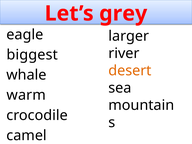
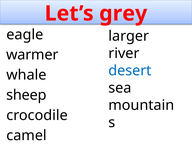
biggest: biggest -> warmer (32, 55)
desert colour: orange -> blue (130, 71)
warm: warm -> sheep (26, 95)
